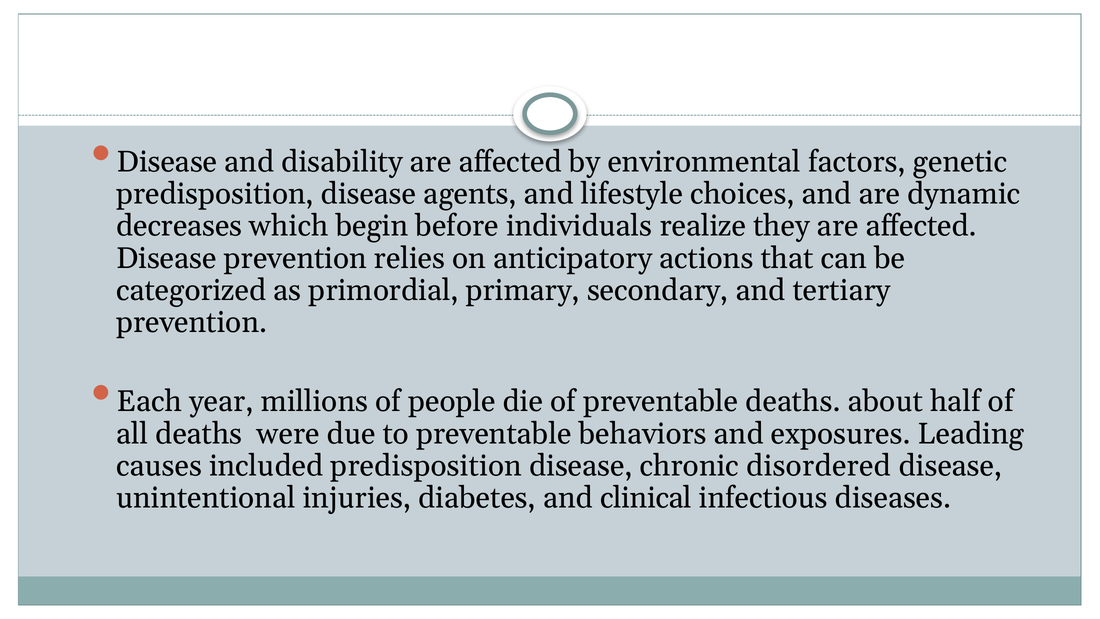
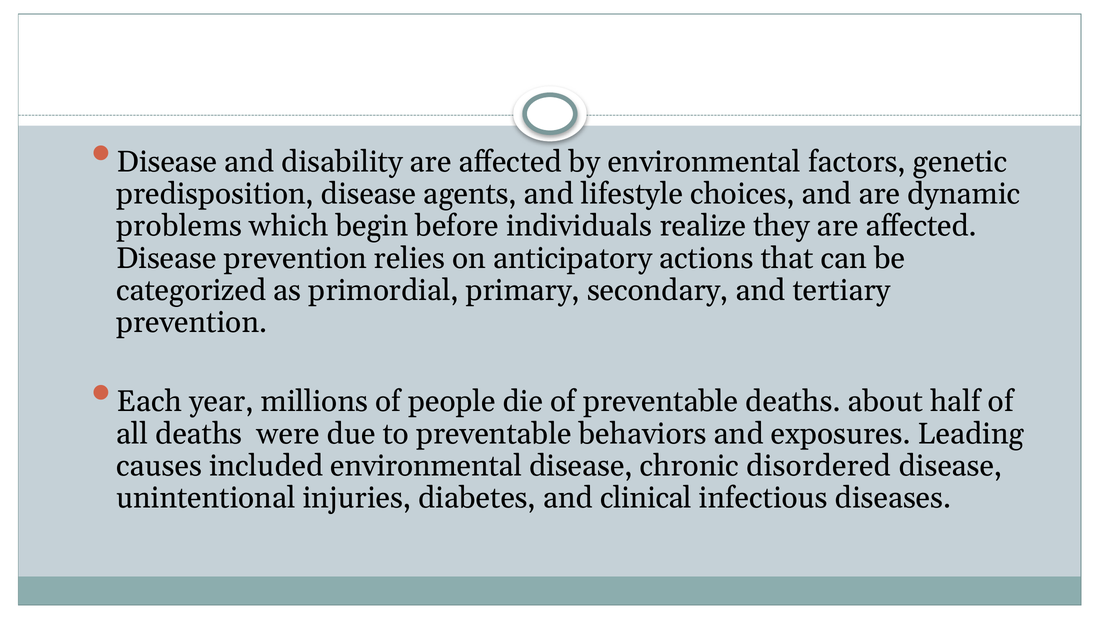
decreases: decreases -> problems (179, 226)
included predisposition: predisposition -> environmental (426, 466)
